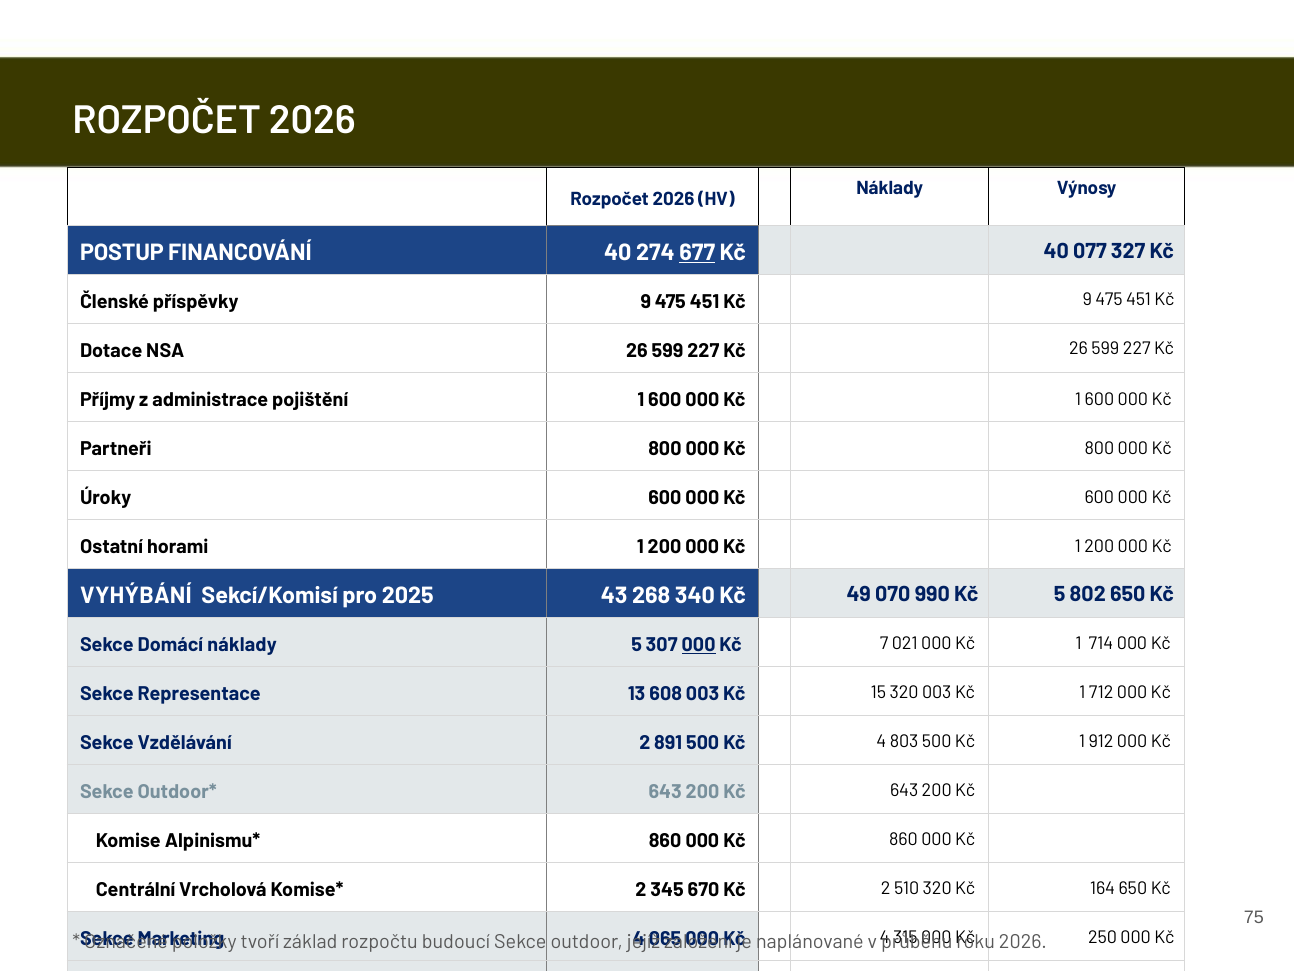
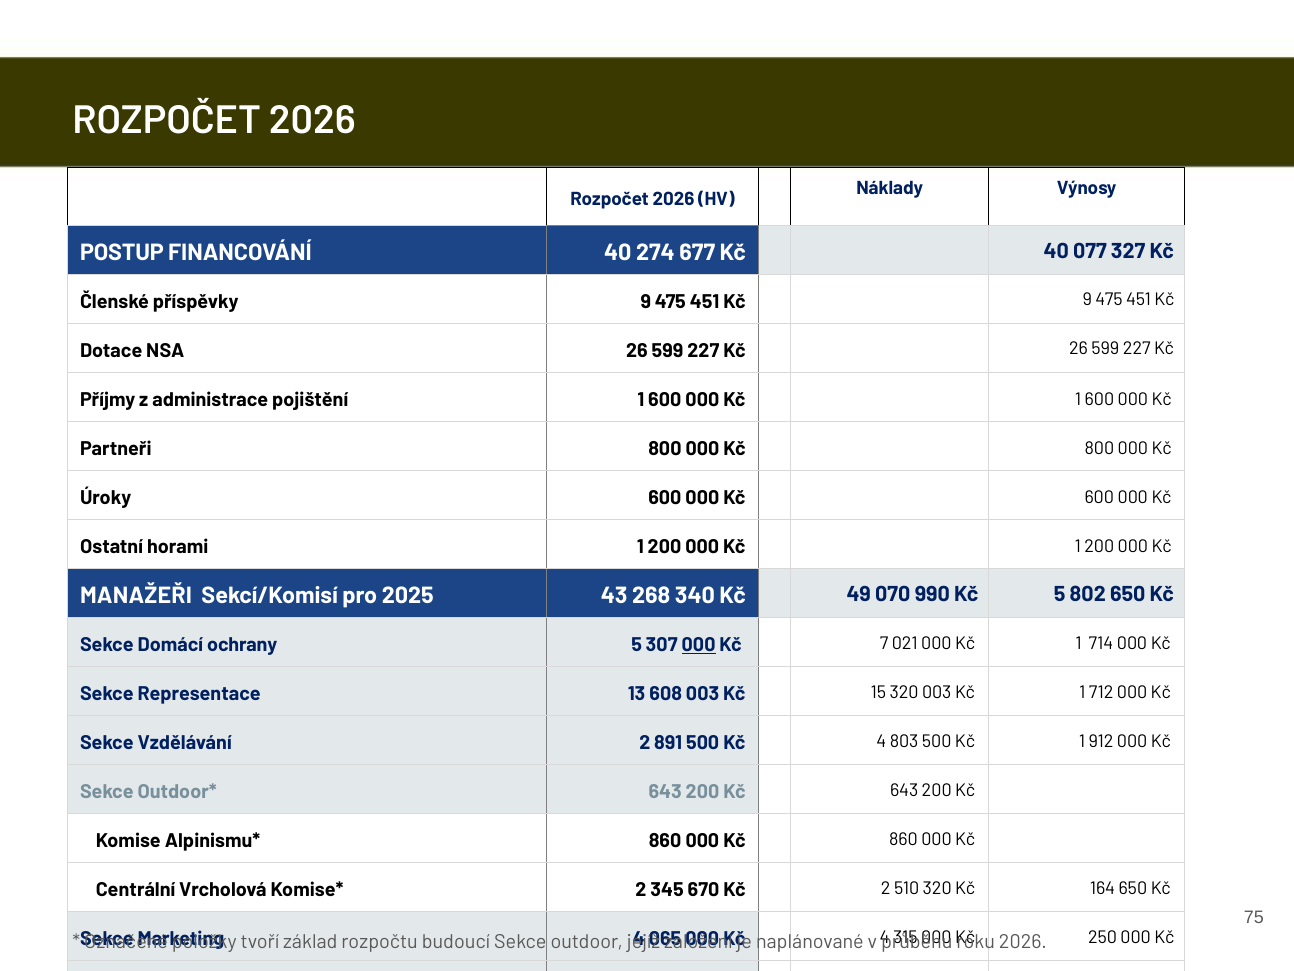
677 underline: present -> none (697, 253)
VYHÝBÁNÍ: VYHÝBÁNÍ -> MANAŽEŘI (136, 596)
Domácí náklady: náklady -> ochrany (242, 644)
